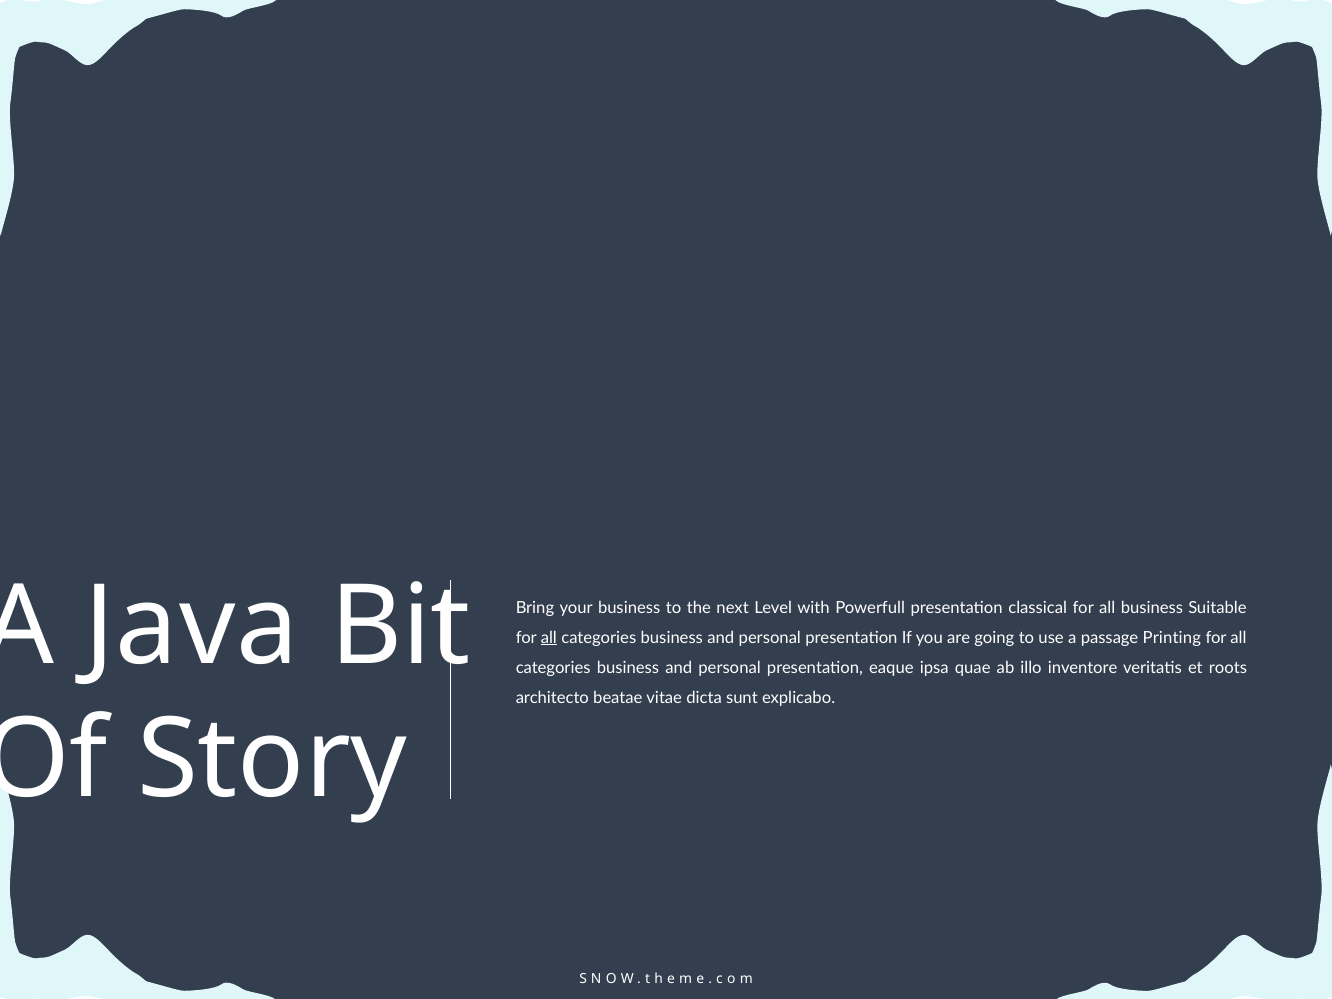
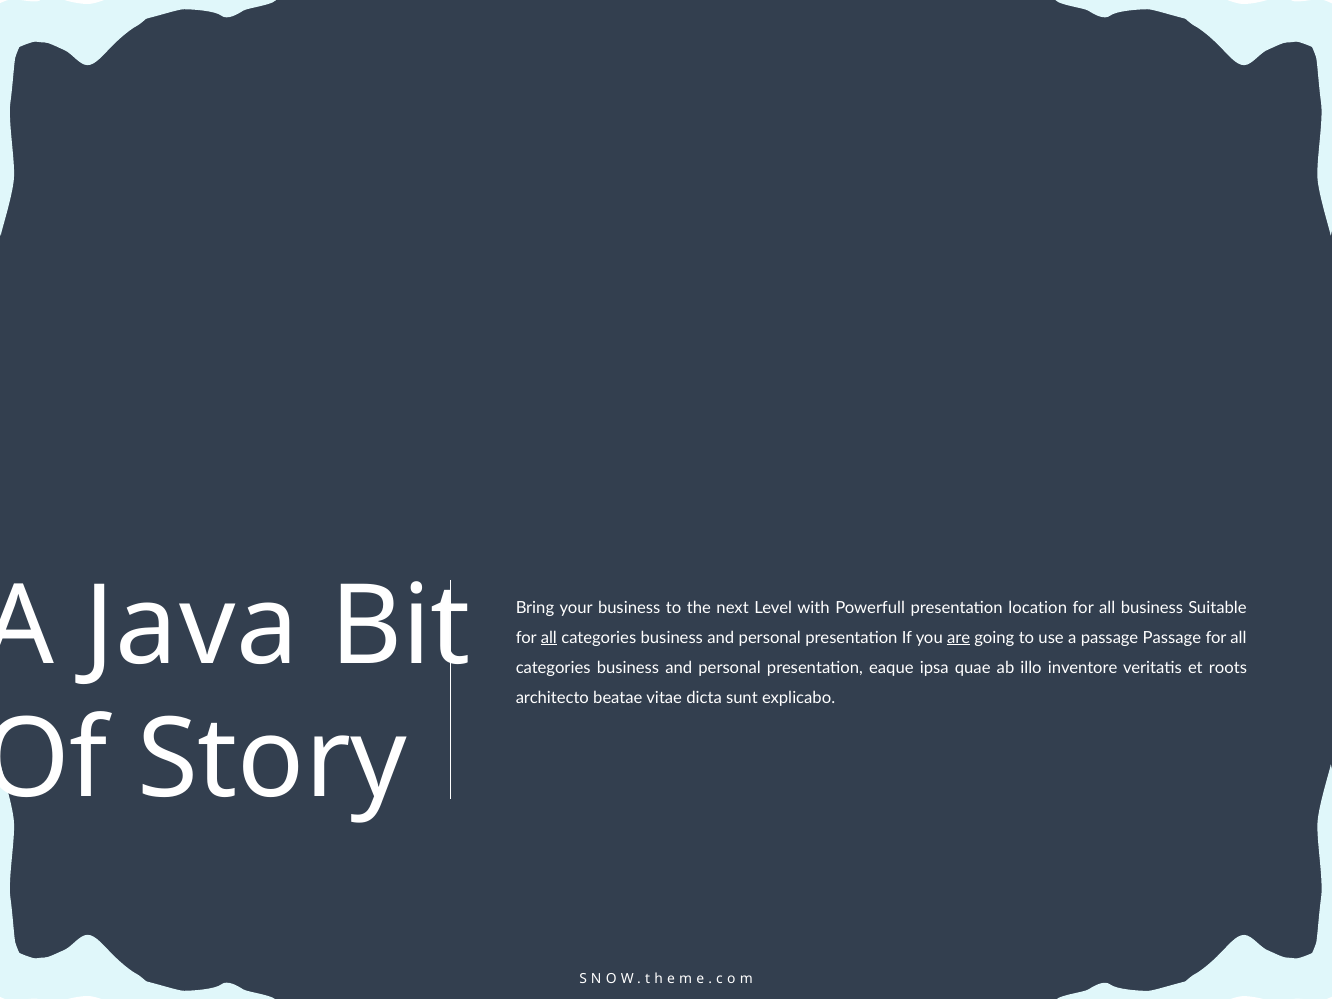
classical: classical -> location (1038, 608)
are underline: none -> present (959, 638)
passage Printing: Printing -> Passage (1172, 638)
